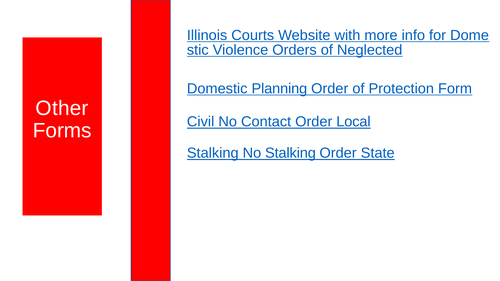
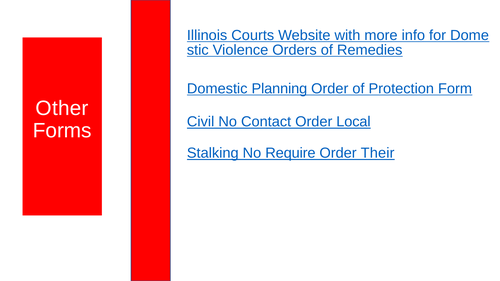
Neglected: Neglected -> Remedies (370, 50)
No Stalking: Stalking -> Require (290, 153)
State: State -> Their (378, 153)
